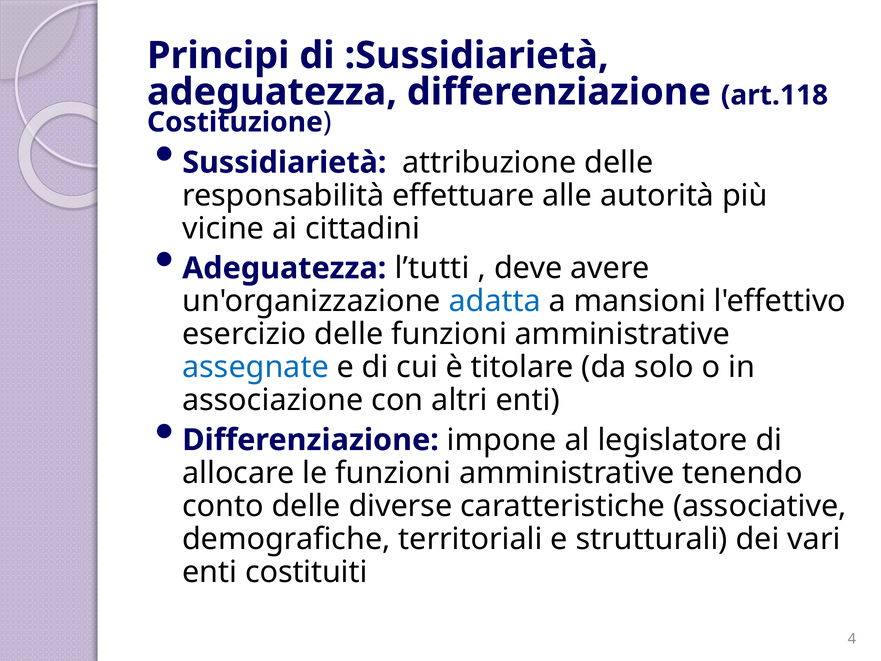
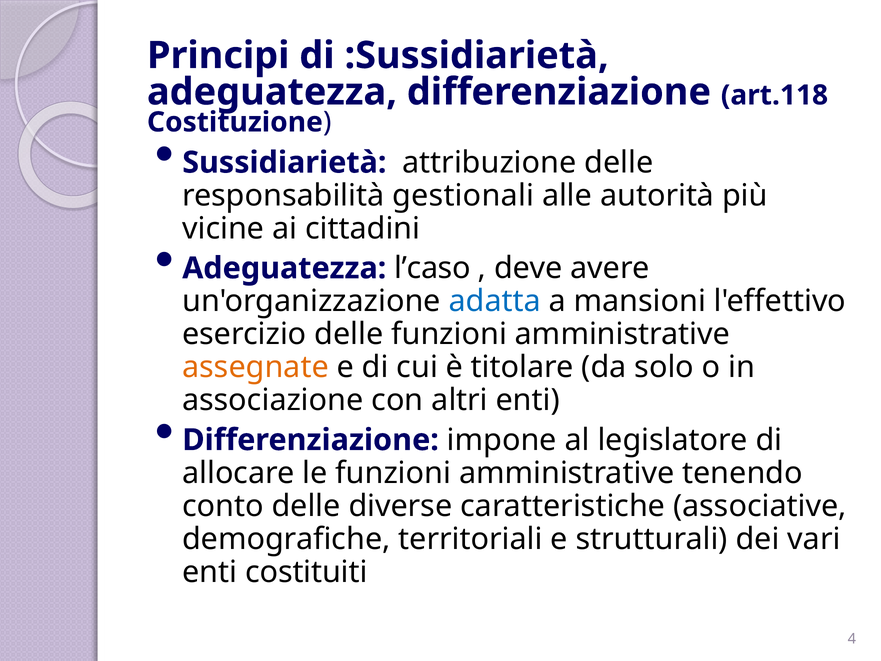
effettuare: effettuare -> gestionali (463, 196)
l’tutti: l’tutti -> l’caso (432, 268)
assegnate colour: blue -> orange (256, 367)
